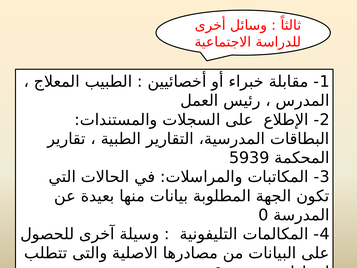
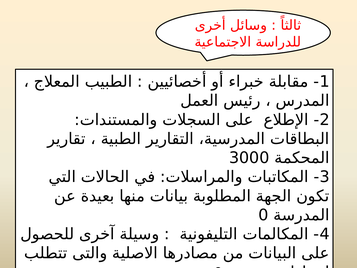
5939: 5939 -> 3000 (249, 158)
